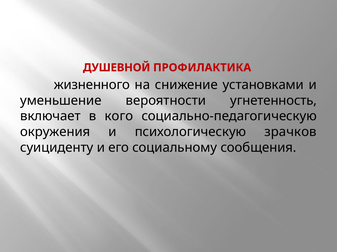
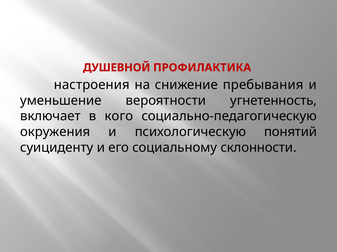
жизненного: жизненного -> настроения (92, 85)
установками: установками -> пребывания (263, 85)
зрачков: зрачков -> понятий (291, 132)
сообщения: сообщения -> склонности (259, 148)
